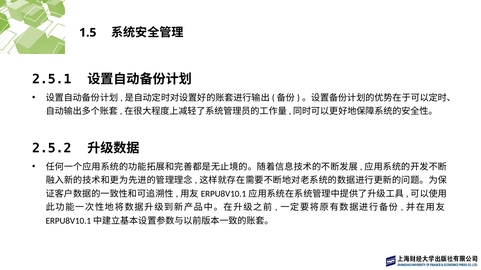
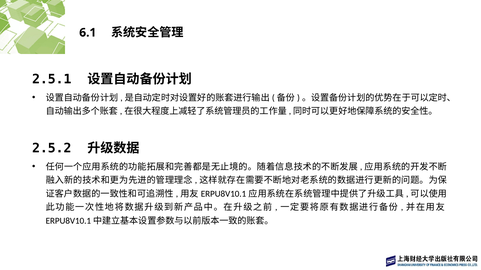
1.5: 1.5 -> 6.1 (88, 33)
